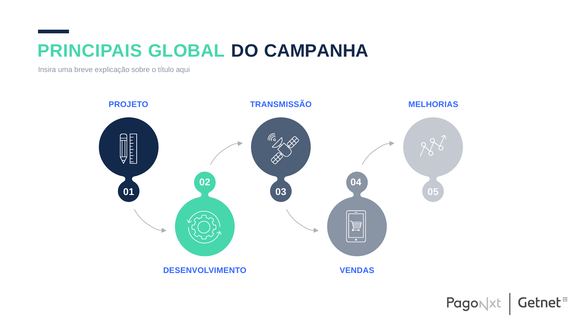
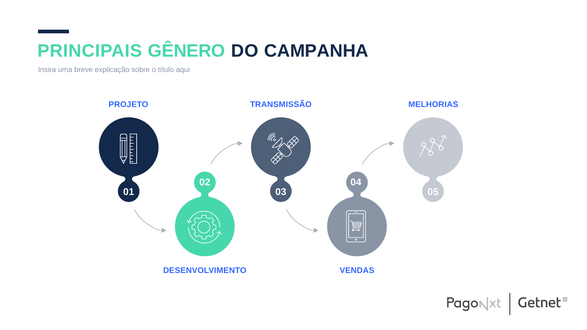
GLOBAL: GLOBAL -> GÊNERO (187, 51)
